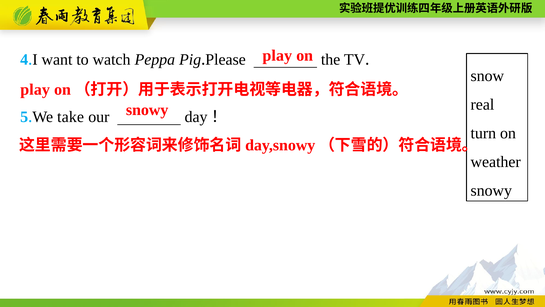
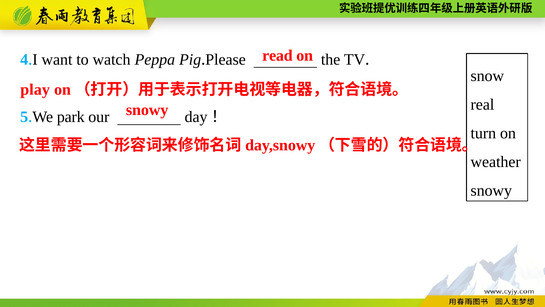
play: play -> read (277, 56)
take: take -> park (71, 117)
